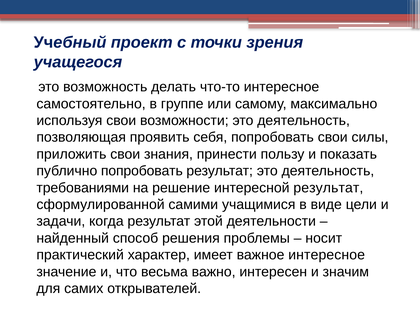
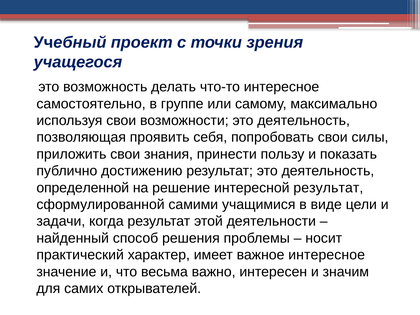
публично попробовать: попробовать -> достижению (142, 171)
требованиями: требованиями -> определенной (83, 188)
